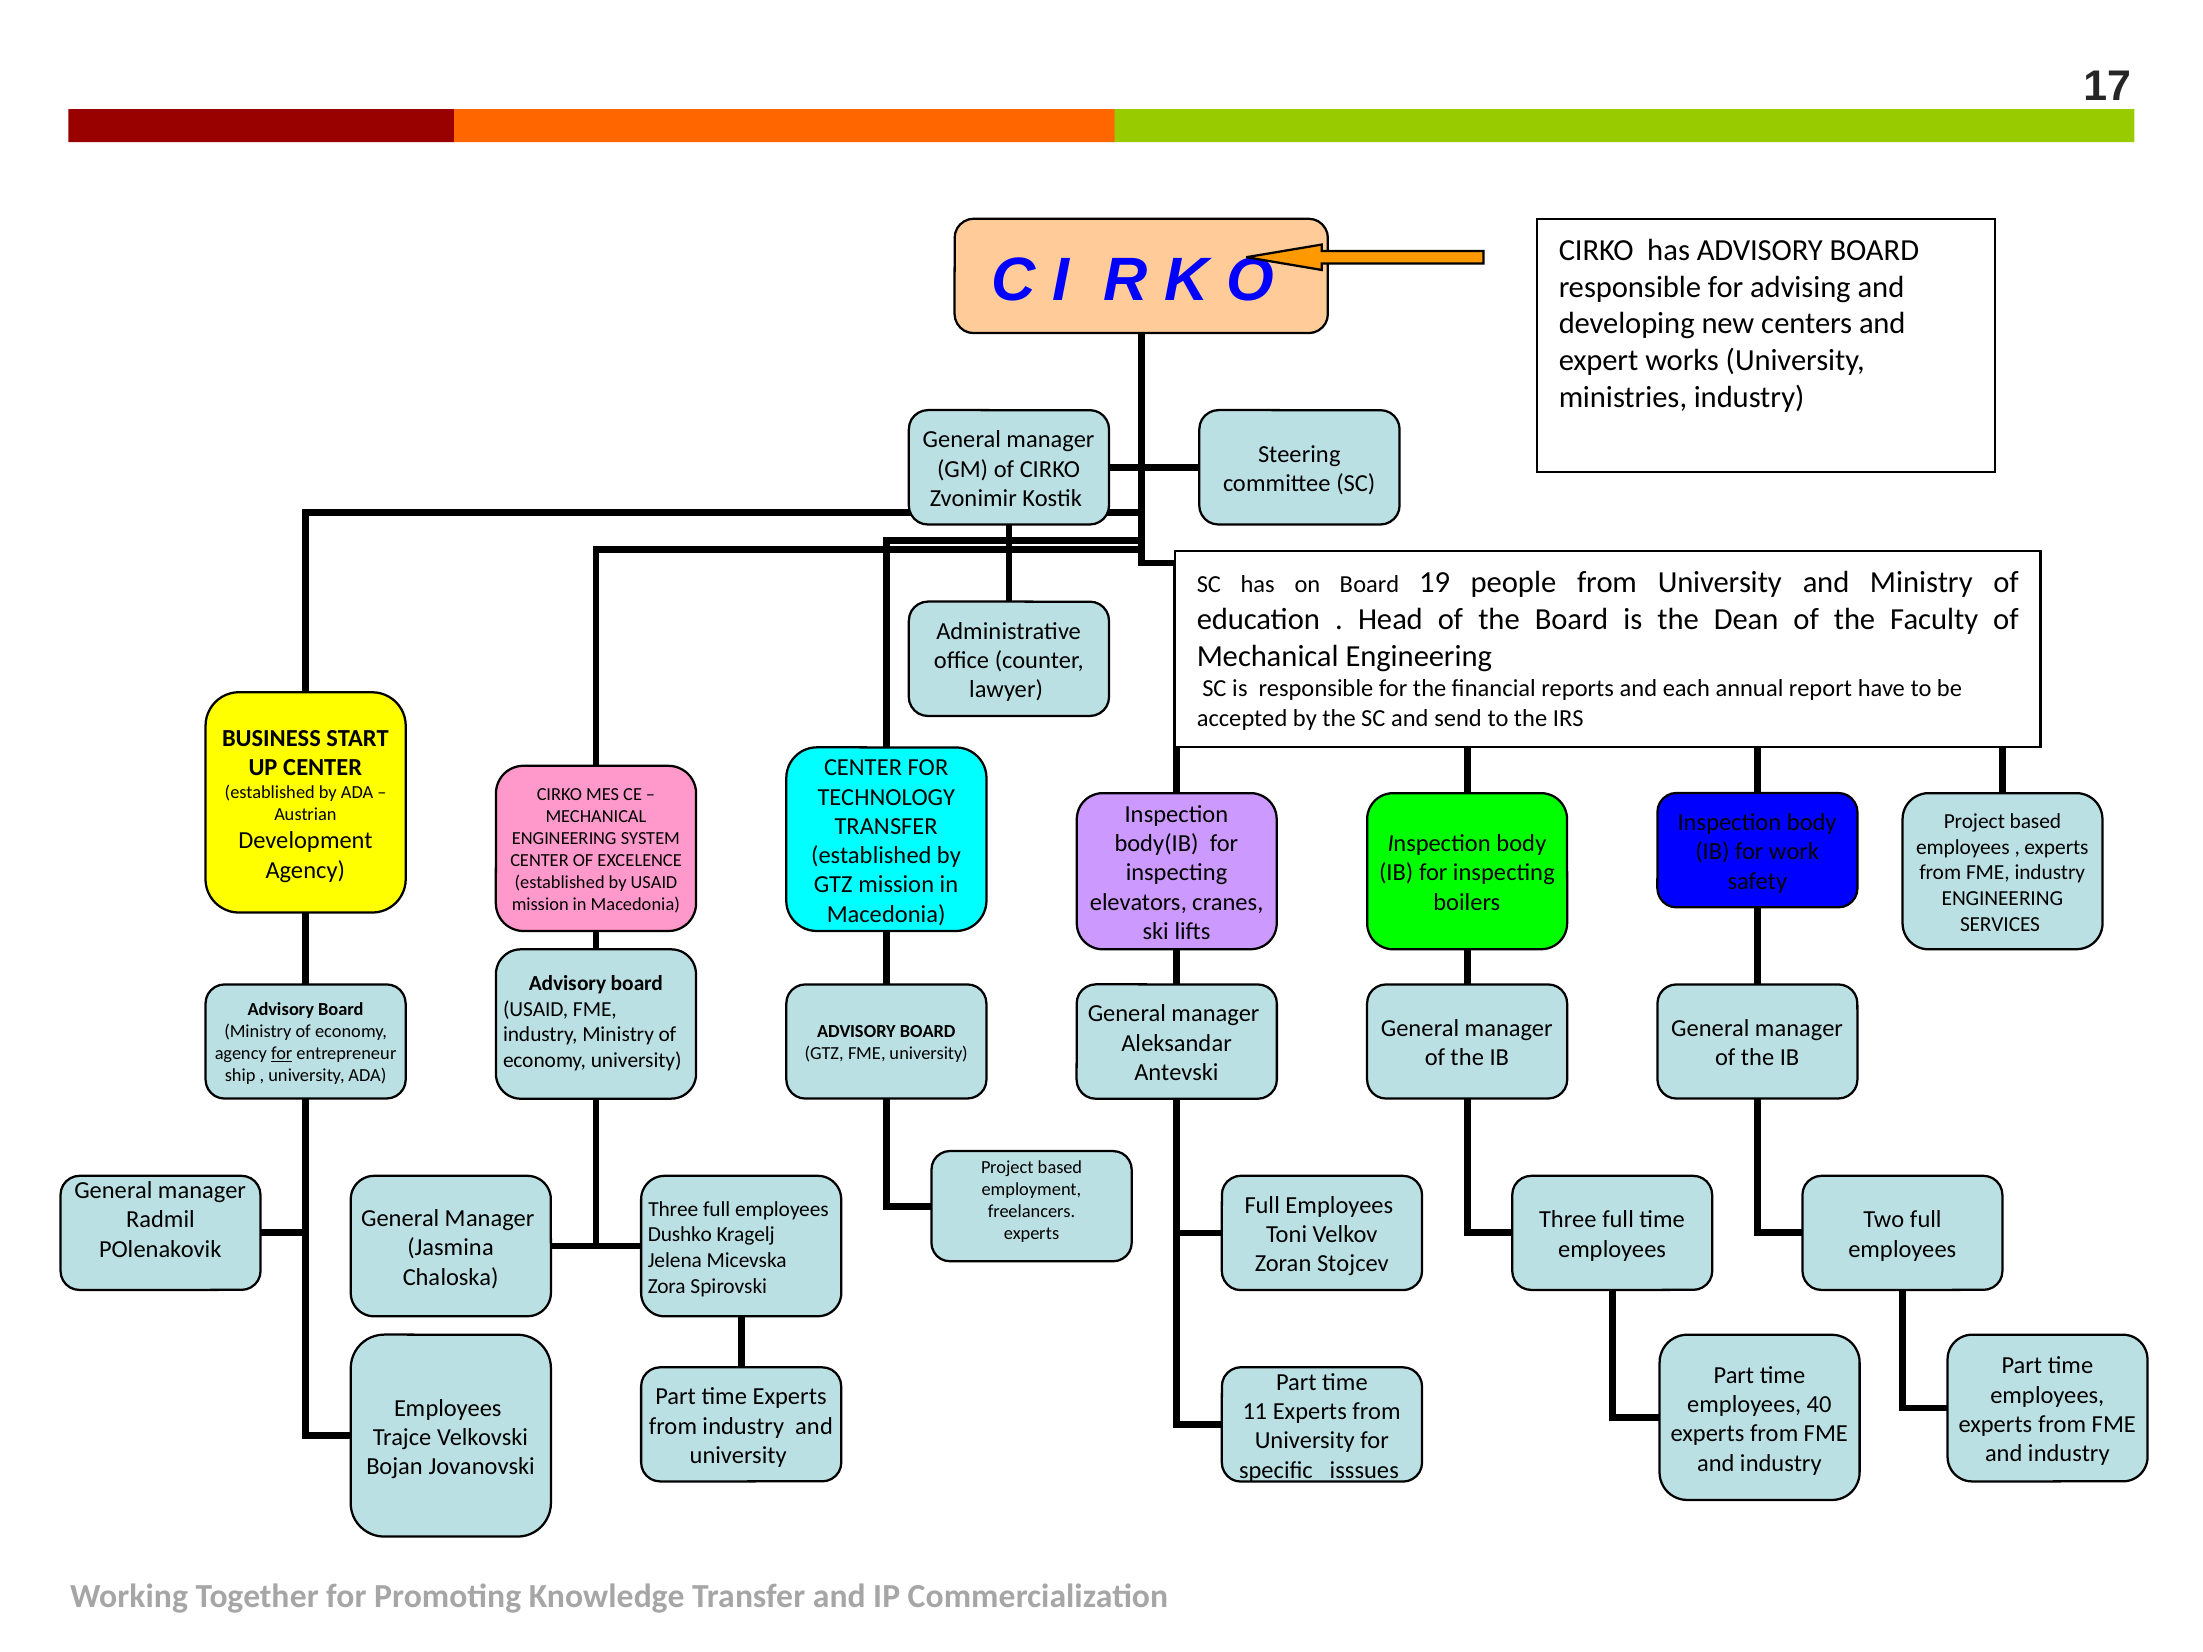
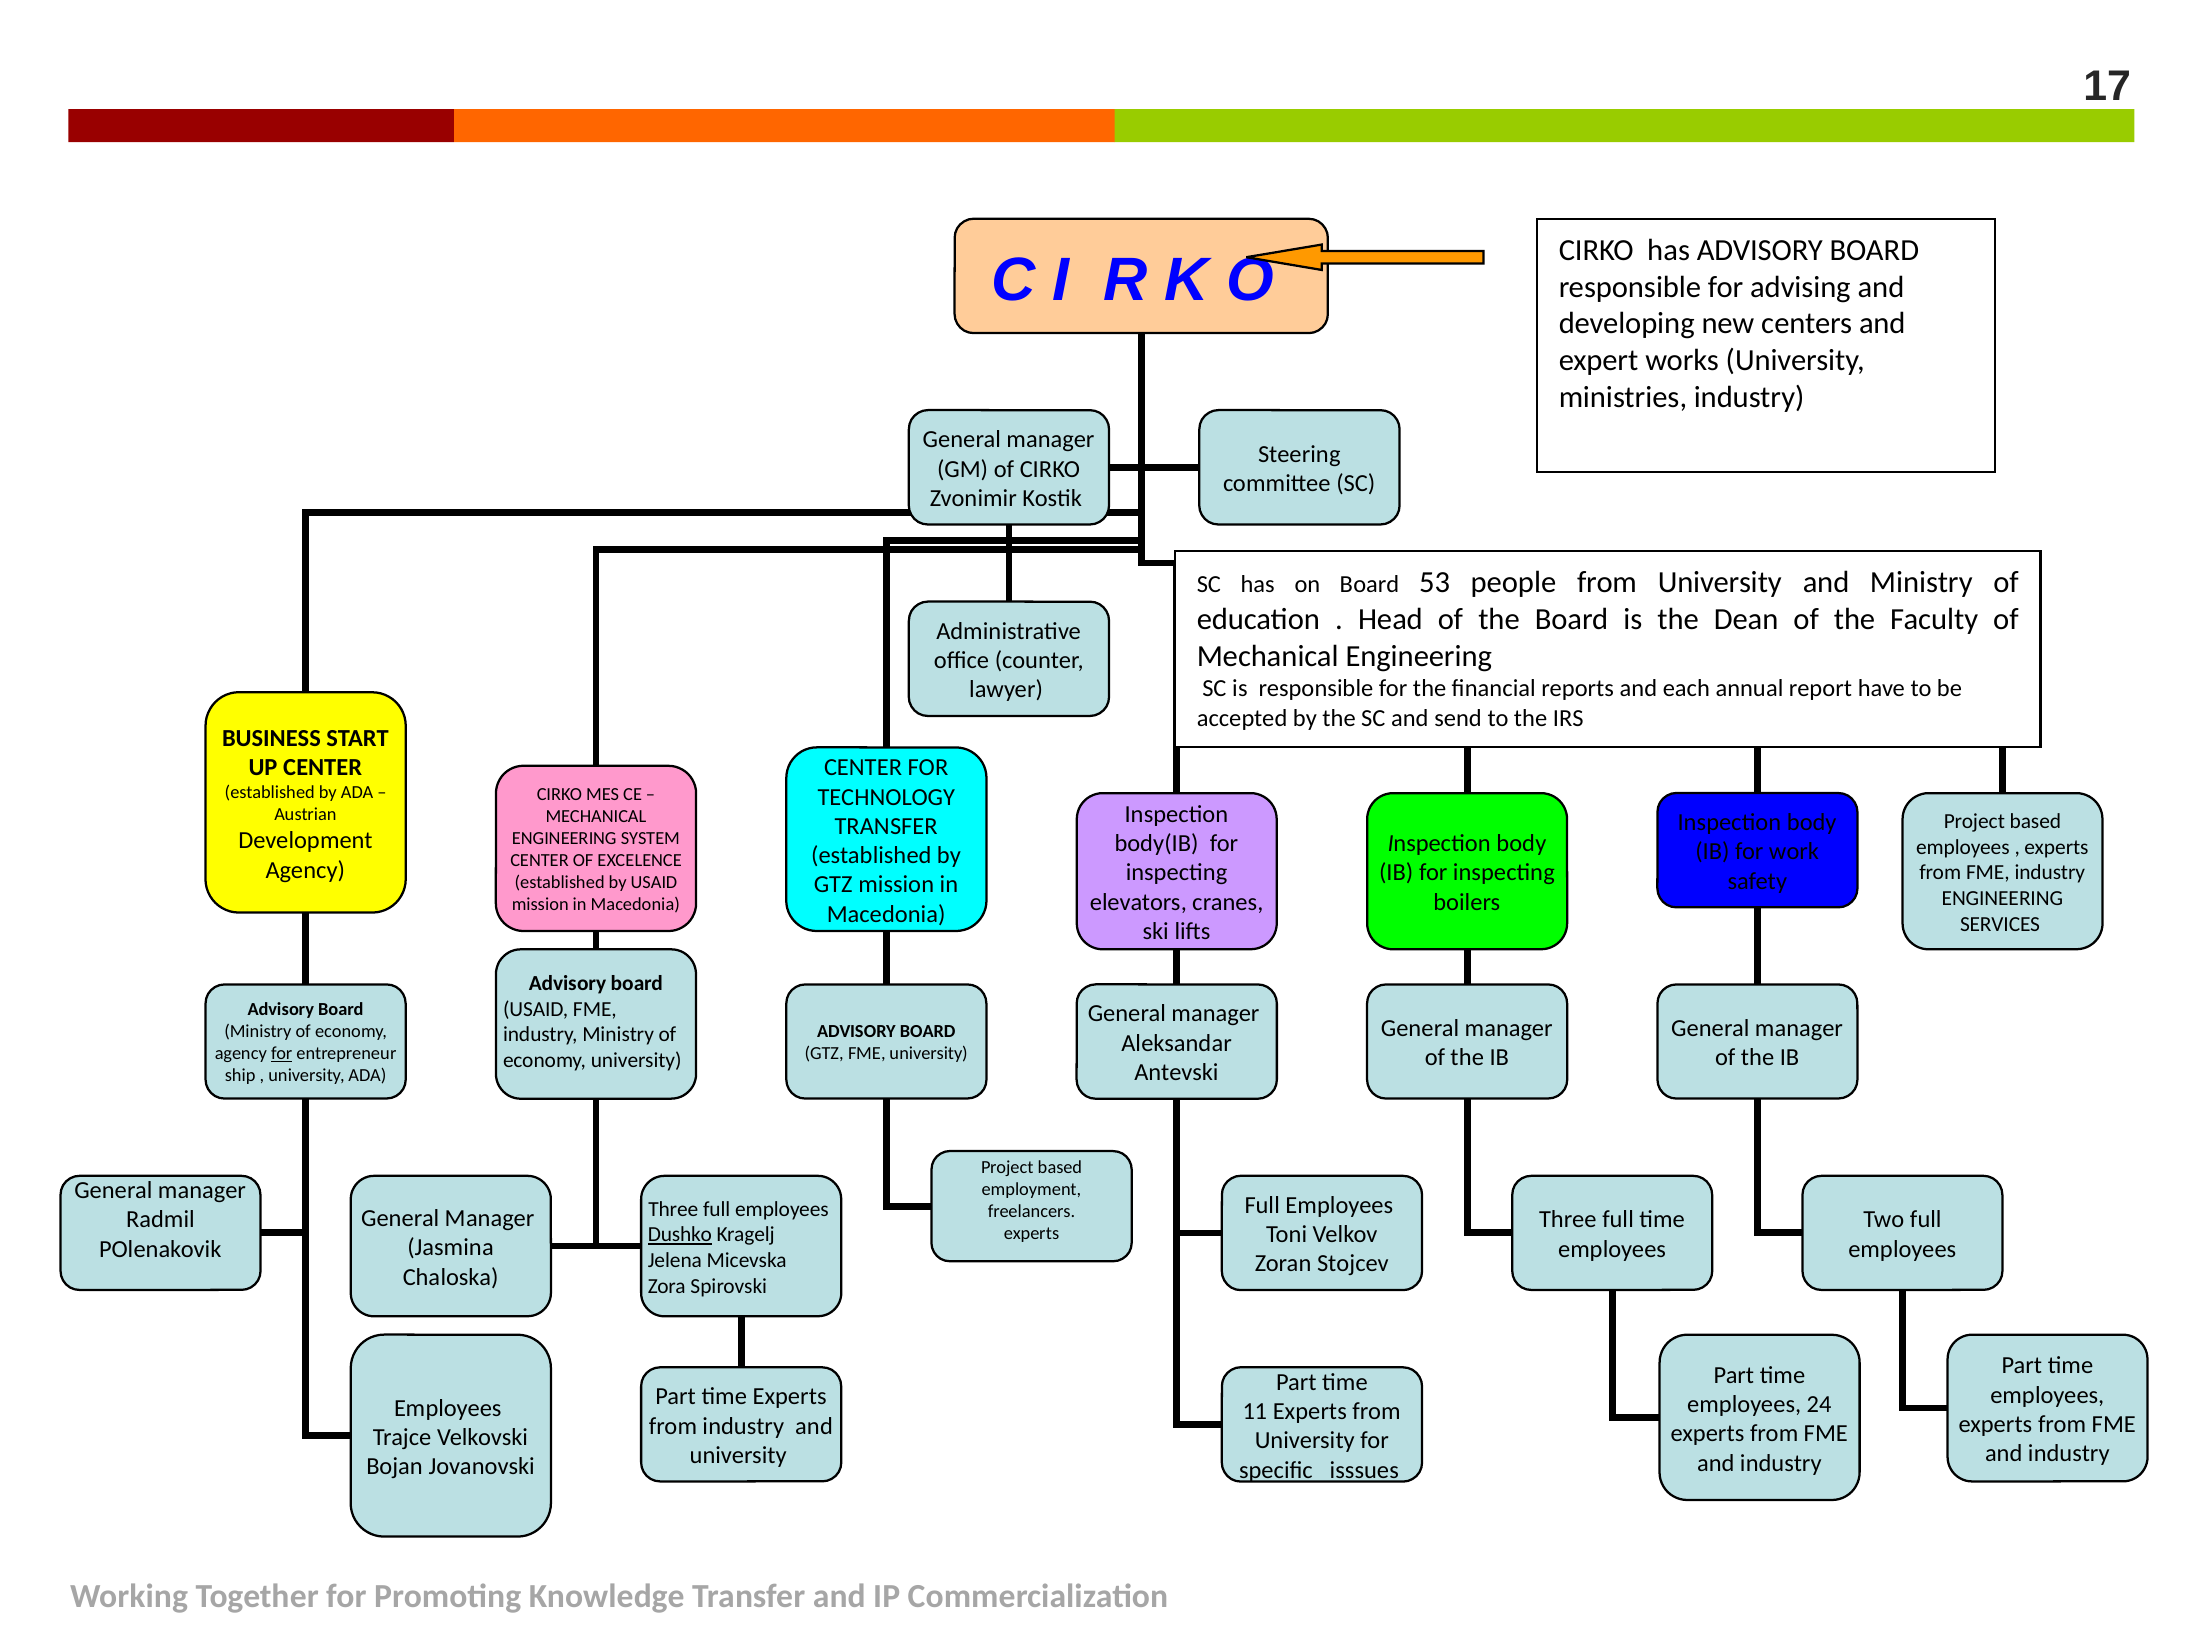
19: 19 -> 53 (1435, 583)
Dushko underline: none -> present (680, 1235)
40: 40 -> 24 (1819, 1405)
